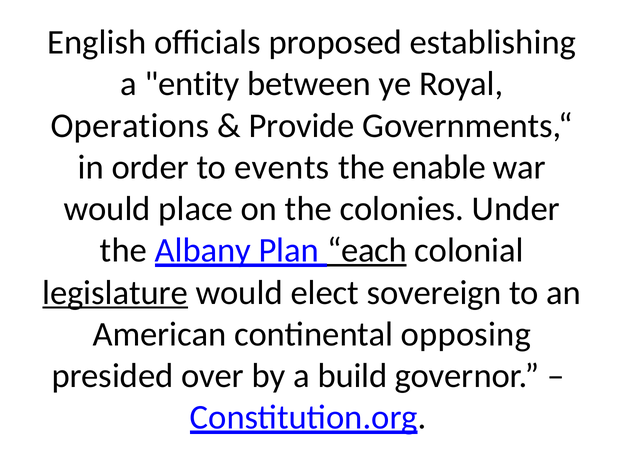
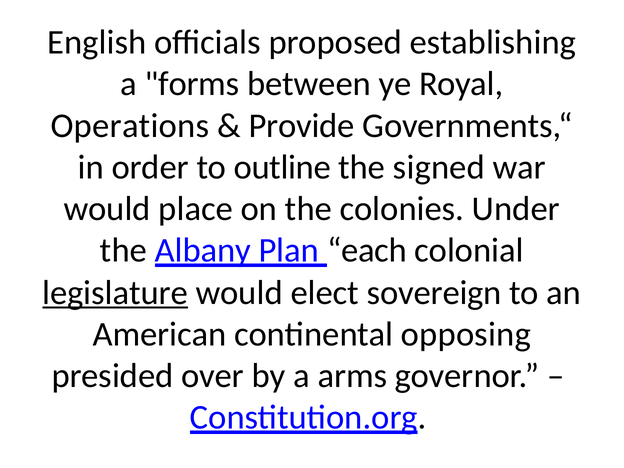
entity: entity -> forms (192, 84)
events: events -> outline (282, 167)
enable: enable -> signed (439, 167)
each underline: present -> none (367, 250)
build: build -> arms (352, 376)
